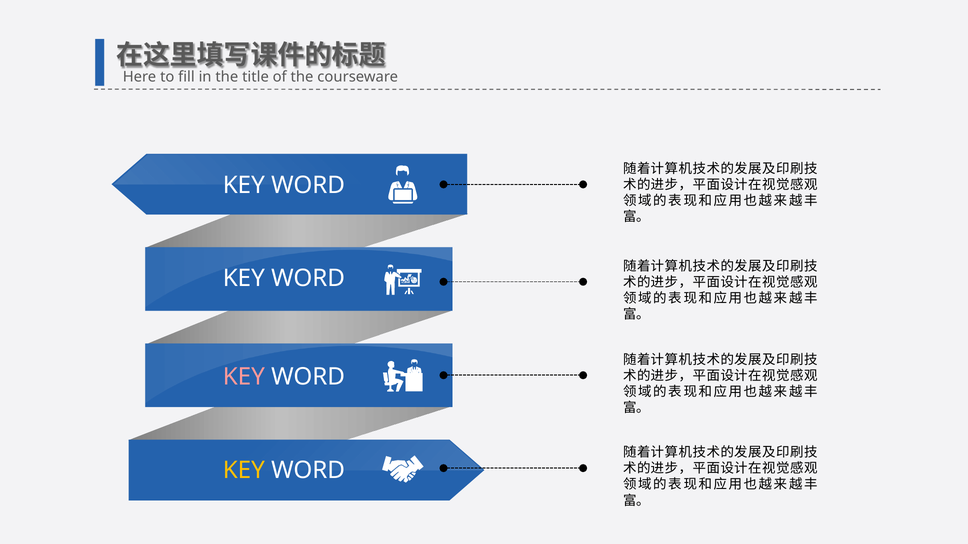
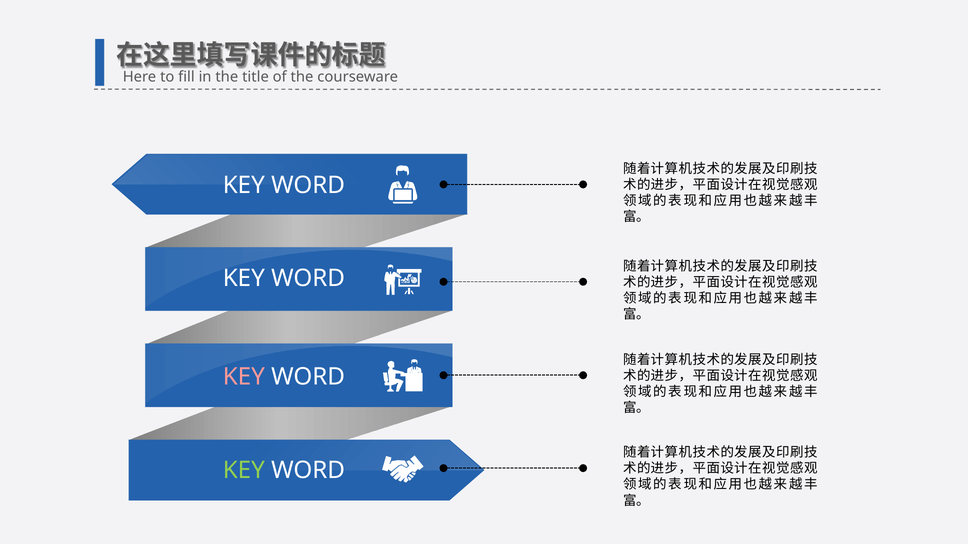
KEY colour: yellow -> light green (244, 471)
